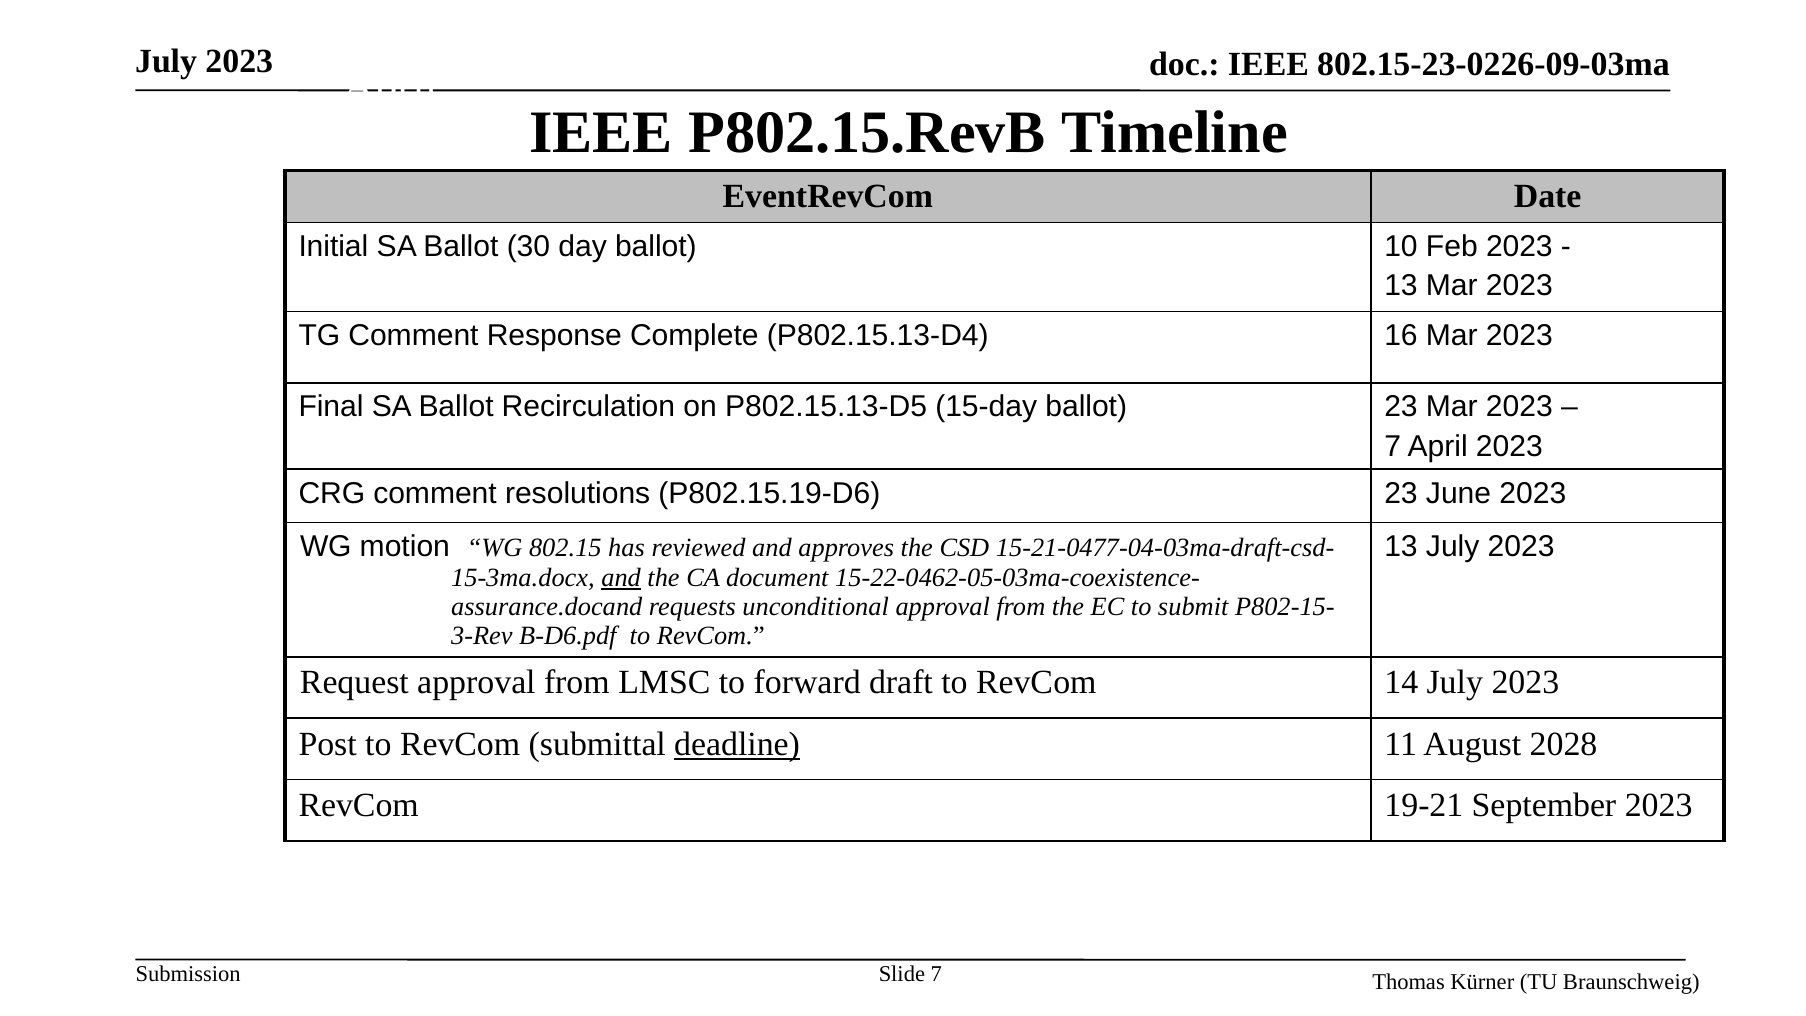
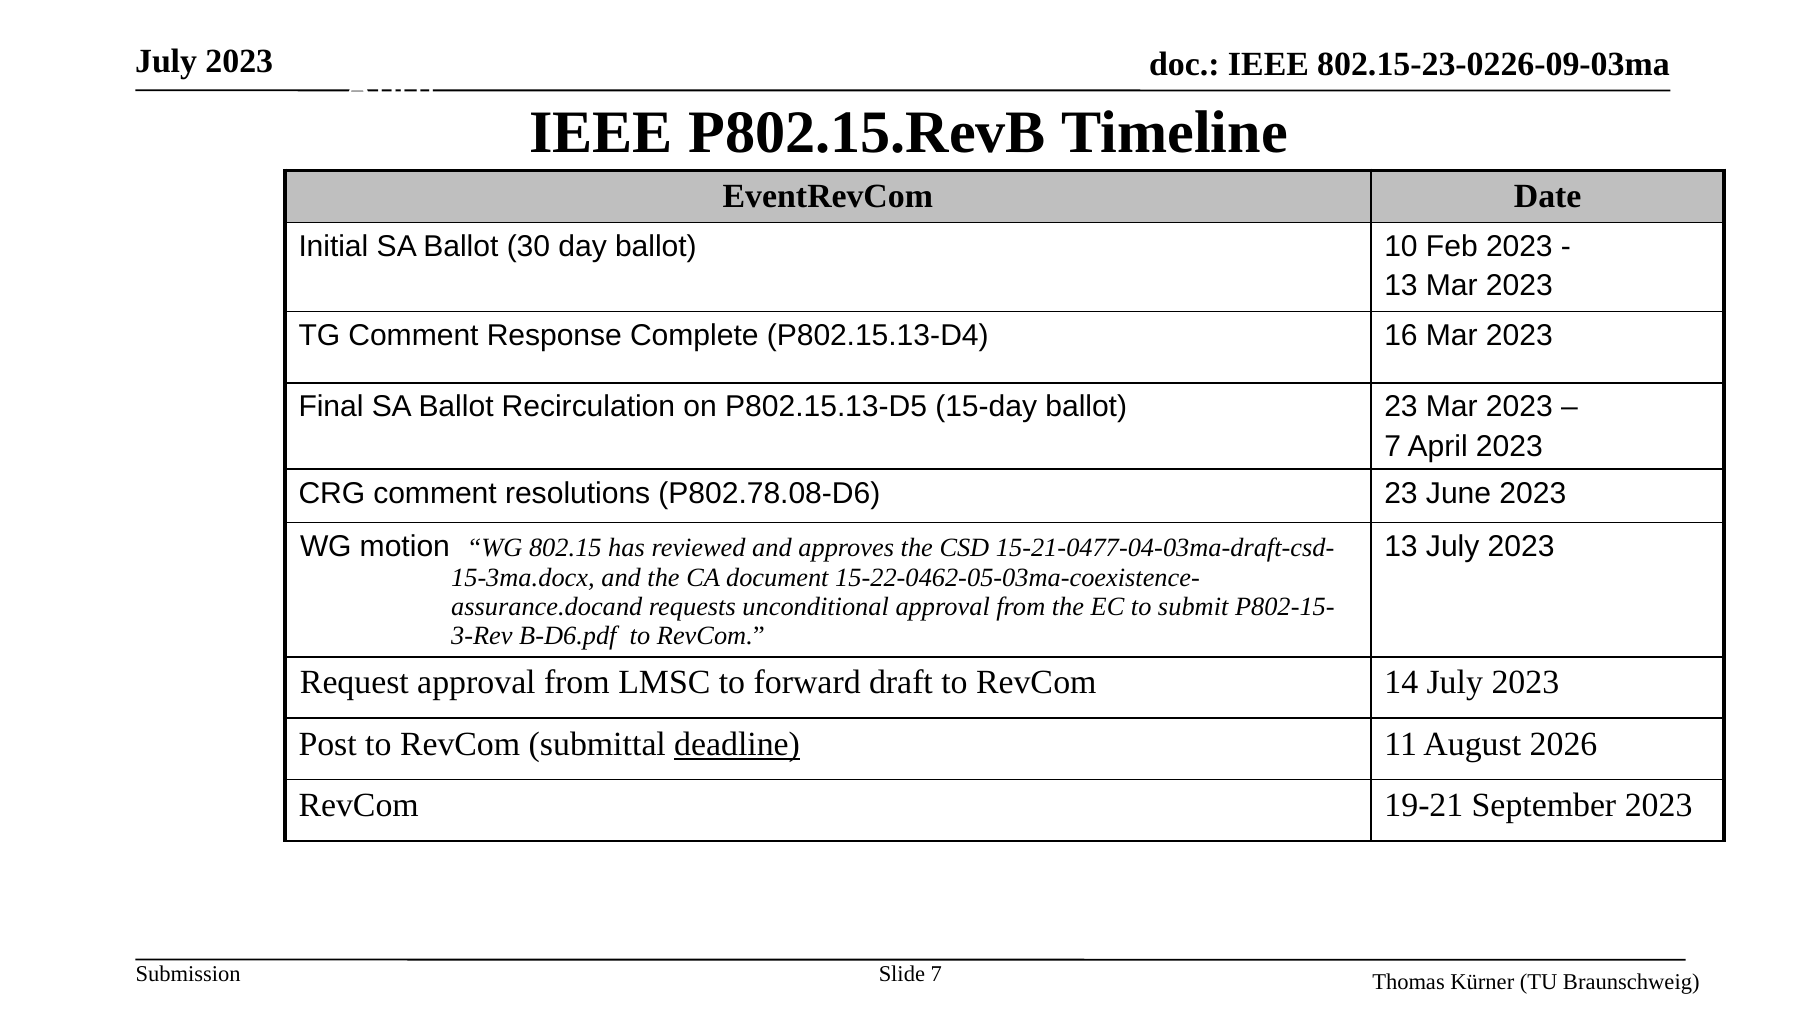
P802.15.19-D6: P802.15.19-D6 -> P802.78.08-D6 (769, 493)
and underline: present -> none (621, 577)
2028: 2028 -> 2026 (1564, 744)
